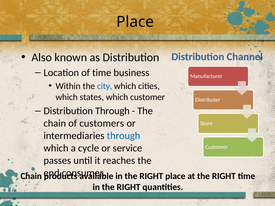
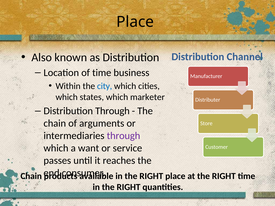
which customer: customer -> marketer (148, 97)
customers: customers -> arguments (102, 124)
through colour: blue -> purple (124, 136)
cycle: cycle -> want (89, 148)
